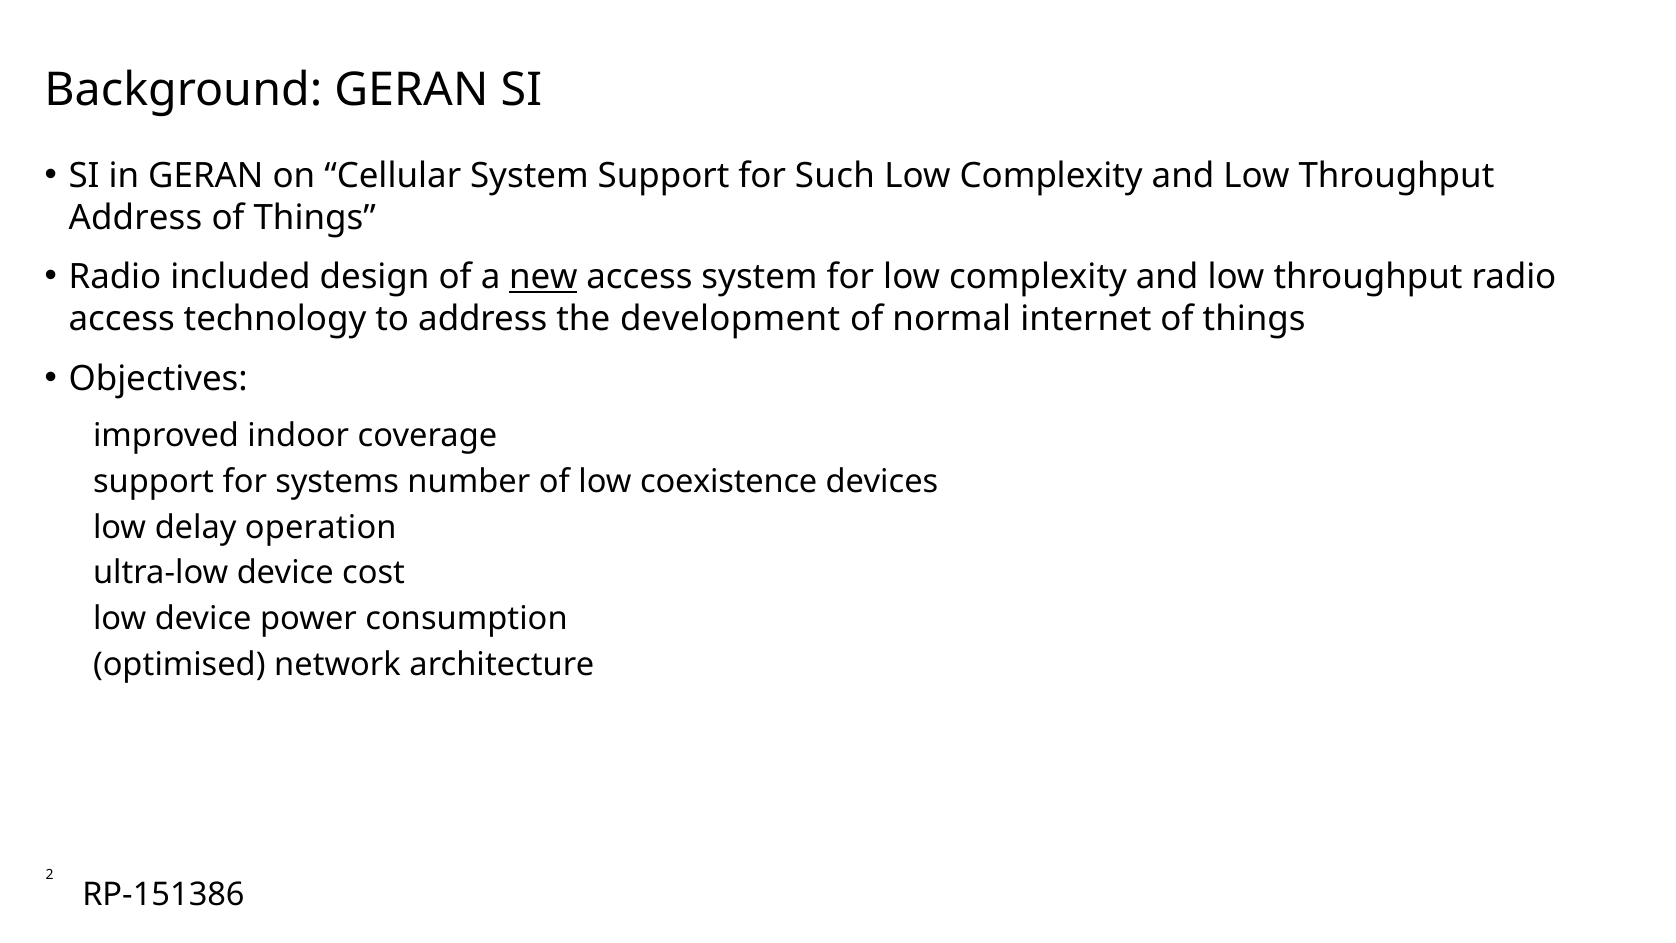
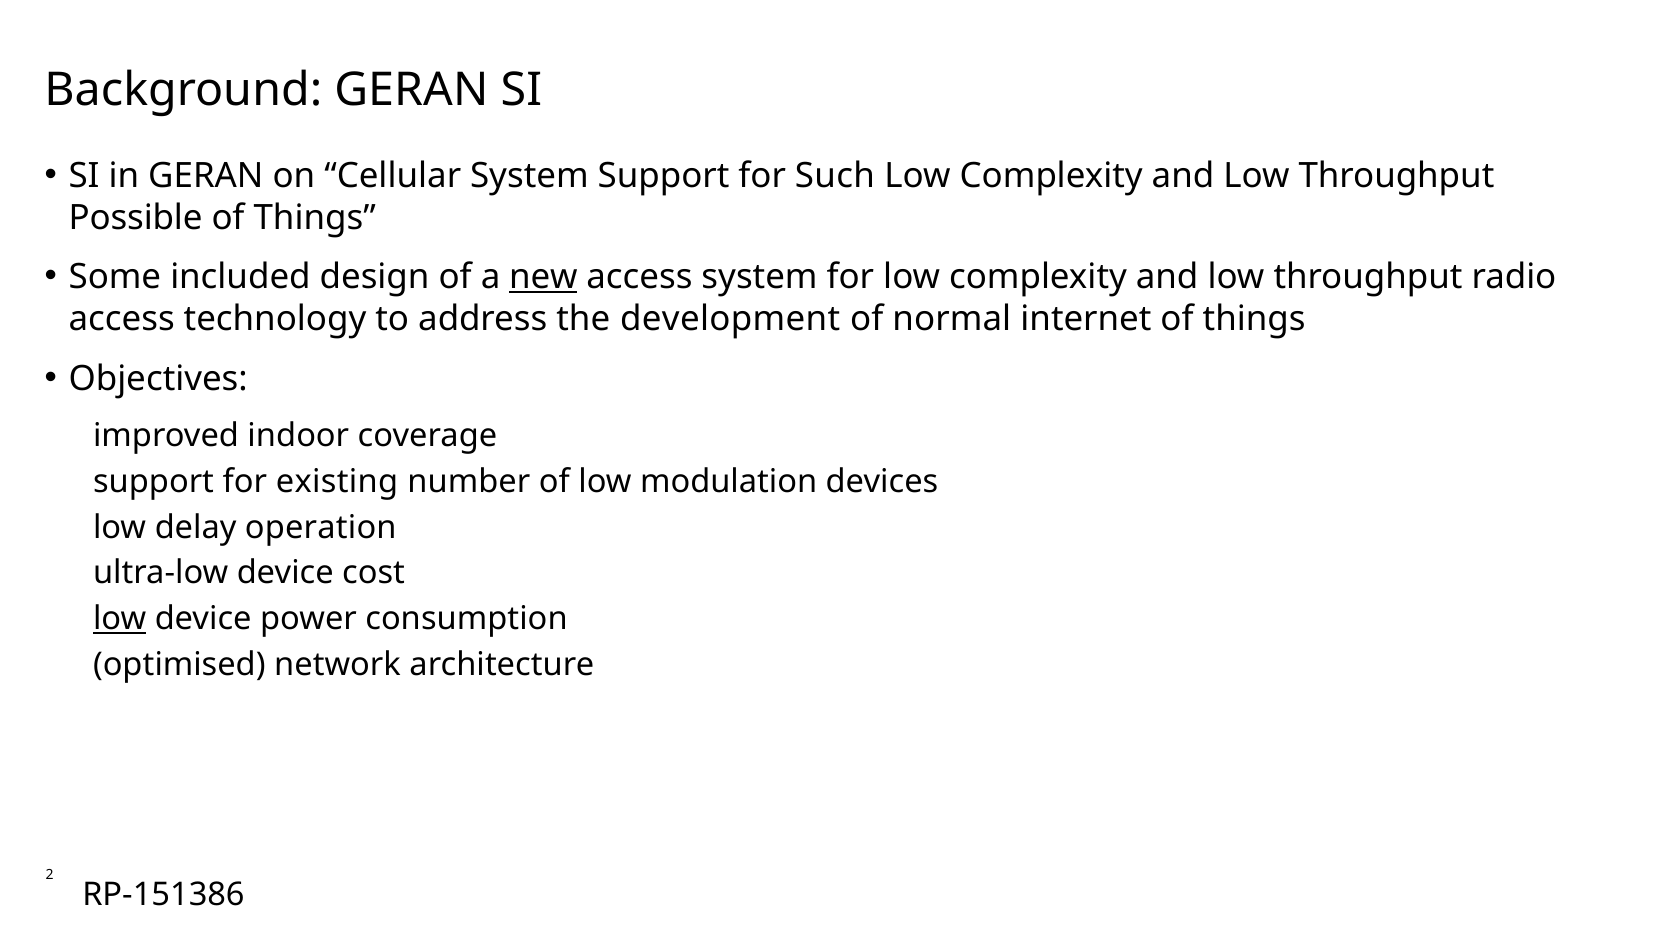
Address: Address -> Possible (136, 218)
Radio: Radio -> Some (115, 277)
systems: systems -> existing (337, 481)
coexistence: coexistence -> modulation (729, 481)
low underline: none -> present (120, 618)
